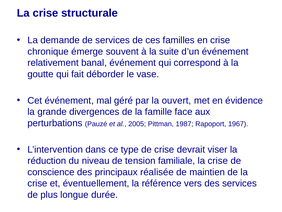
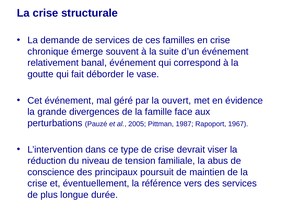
familiale la crise: crise -> abus (218, 160)
réalisée: réalisée -> poursuit (157, 172)
